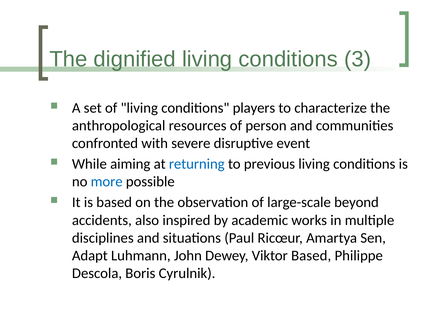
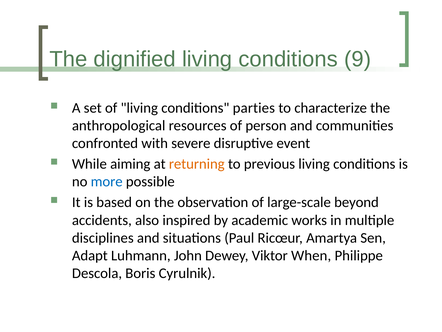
3: 3 -> 9 (358, 59)
players: players -> parties (254, 108)
returning colour: blue -> orange (197, 164)
Viktor Based: Based -> When (311, 255)
